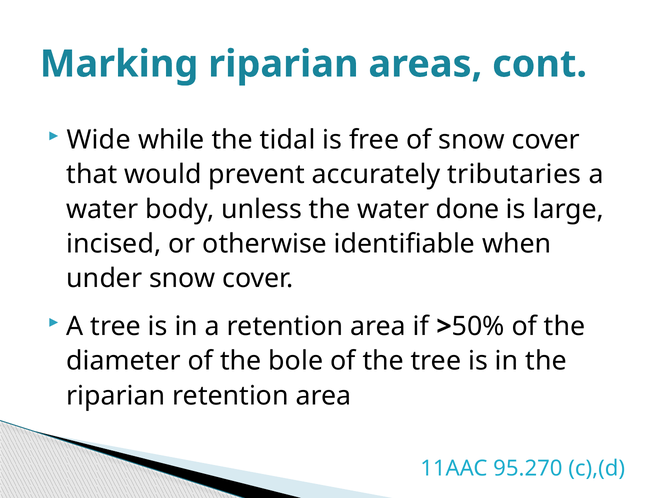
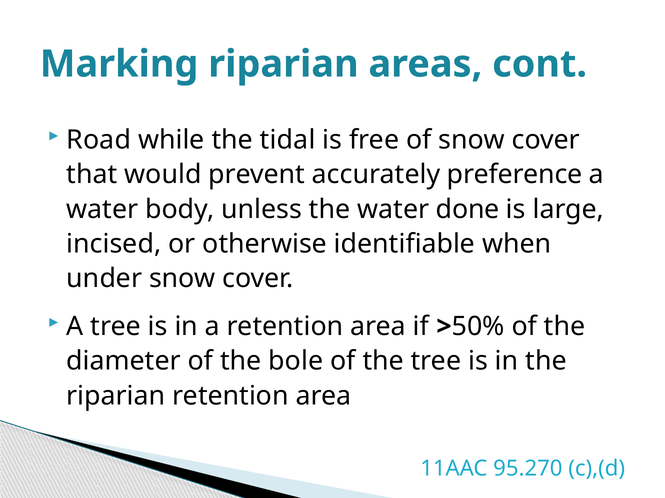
Wide: Wide -> Road (99, 140)
tributaries: tributaries -> preference (515, 175)
